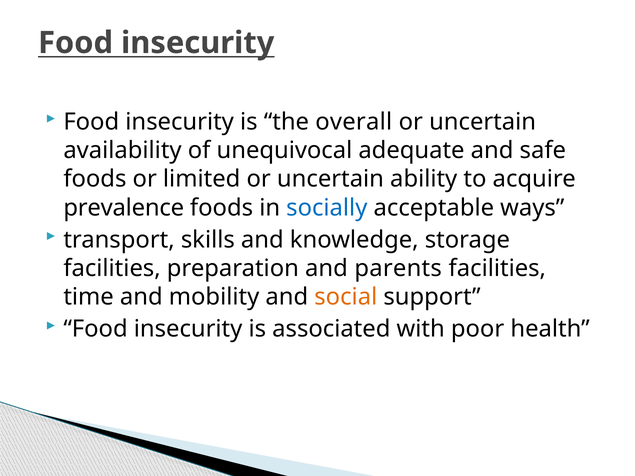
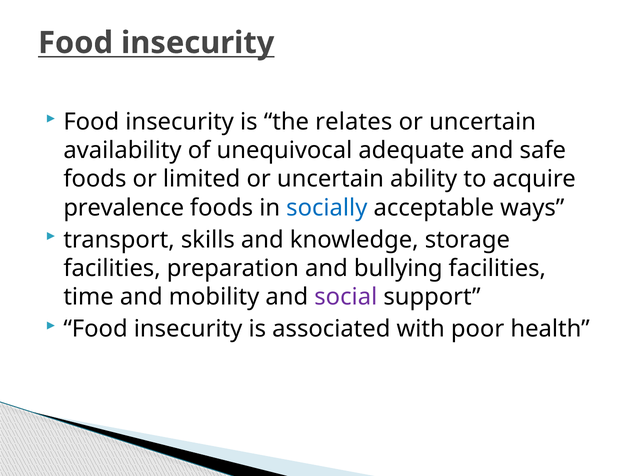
overall: overall -> relates (354, 122)
parents: parents -> bullying (398, 268)
social colour: orange -> purple (346, 297)
